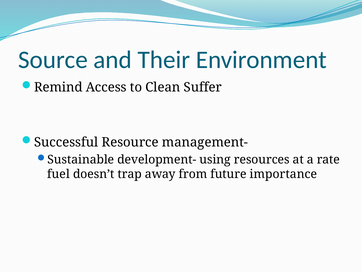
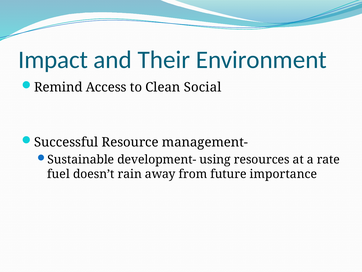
Source: Source -> Impact (53, 60)
Suffer: Suffer -> Social (203, 87)
trap: trap -> rain (130, 174)
